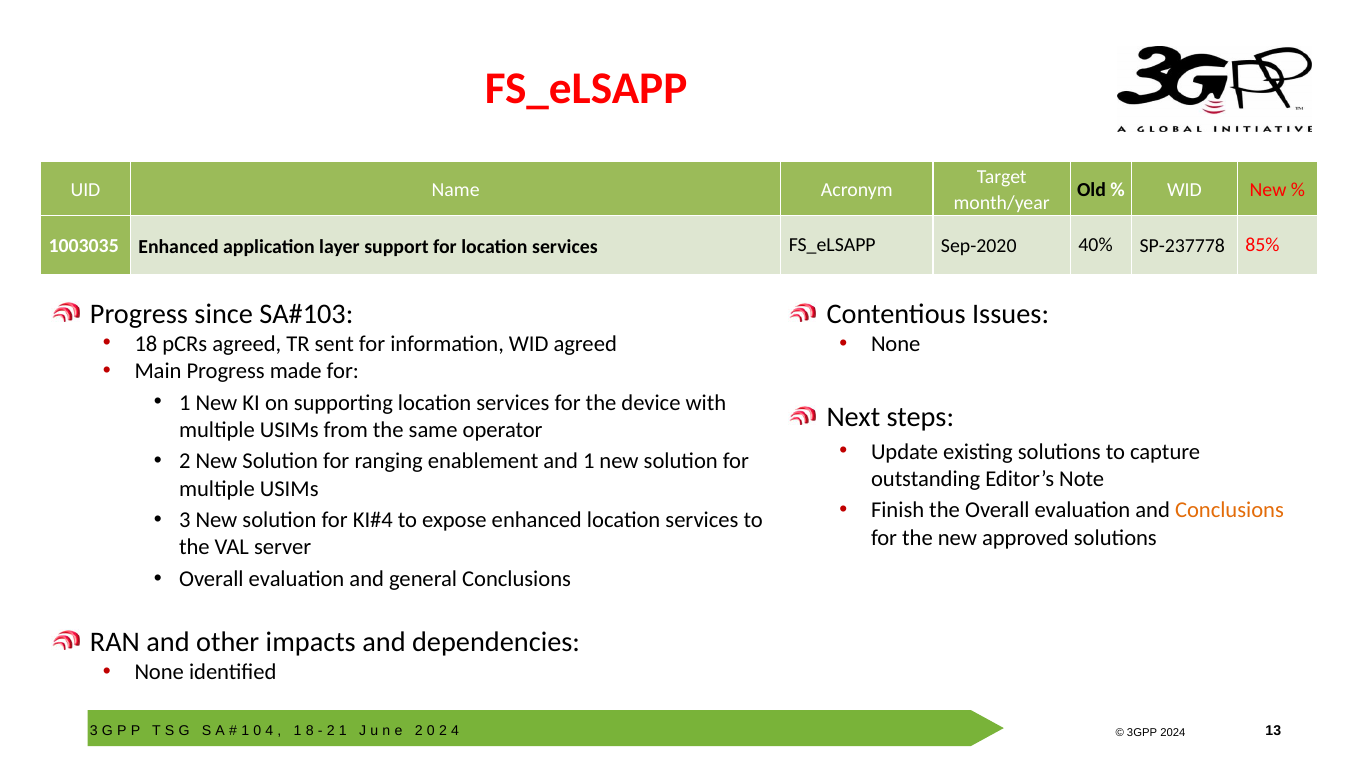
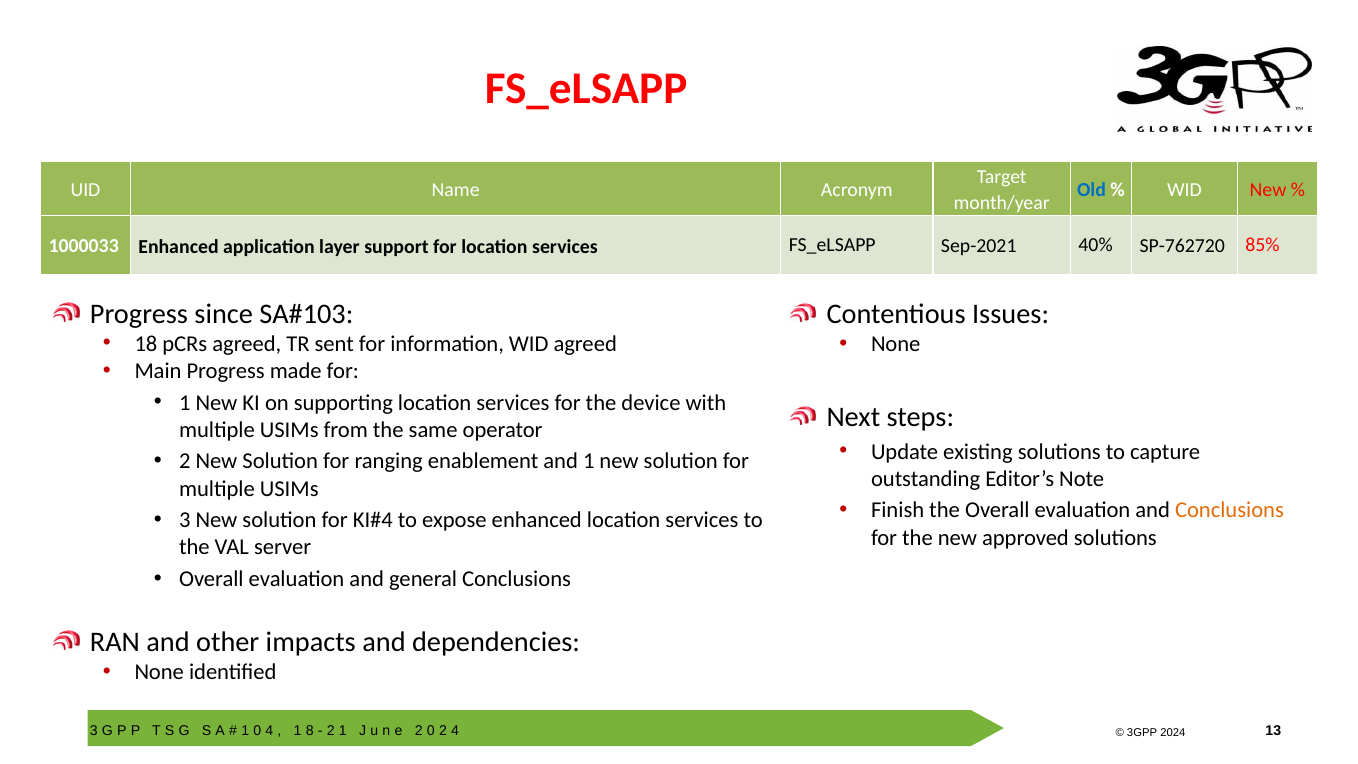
Old colour: black -> blue (1091, 190)
1003035: 1003035 -> 1000033 (84, 246)
Sep-2020: Sep-2020 -> Sep-2021 (979, 246)
SP-237778: SP-237778 -> SP-762720 (1182, 246)
